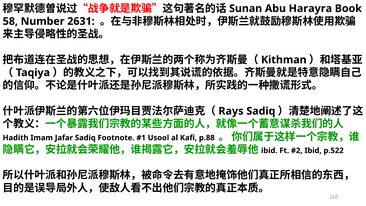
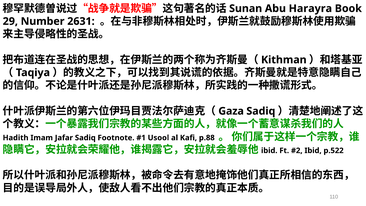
58: 58 -> 29 (10, 21)
Rays: Rays -> Gaza (231, 111)
